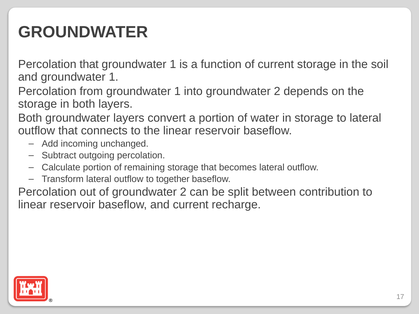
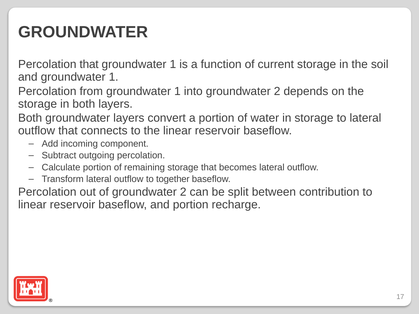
unchanged: unchanged -> component (124, 144)
and current: current -> portion (191, 205)
